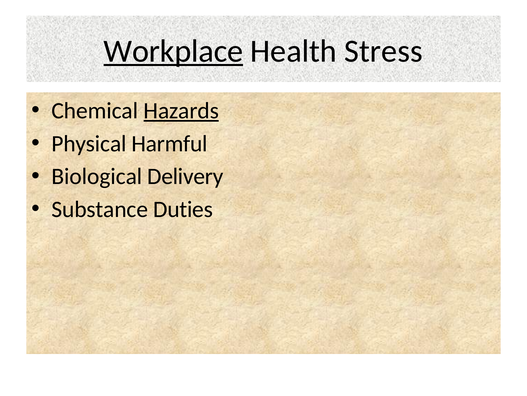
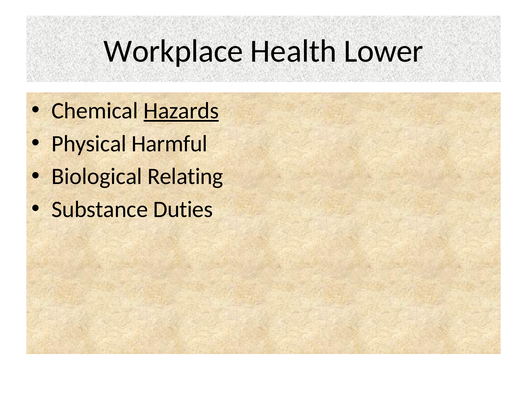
Workplace underline: present -> none (173, 51)
Stress: Stress -> Lower (384, 51)
Delivery: Delivery -> Relating (185, 176)
